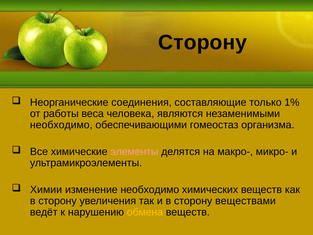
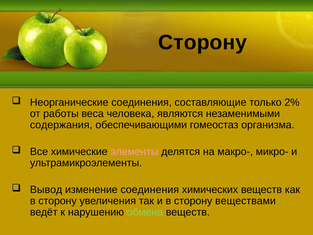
1%: 1% -> 2% (292, 102)
необходимо: необходимо -> содержания (61, 125)
Химии: Химии -> Вывод (46, 190)
изменение необходимо: необходимо -> соединения (150, 190)
обмена colour: yellow -> light green (145, 212)
